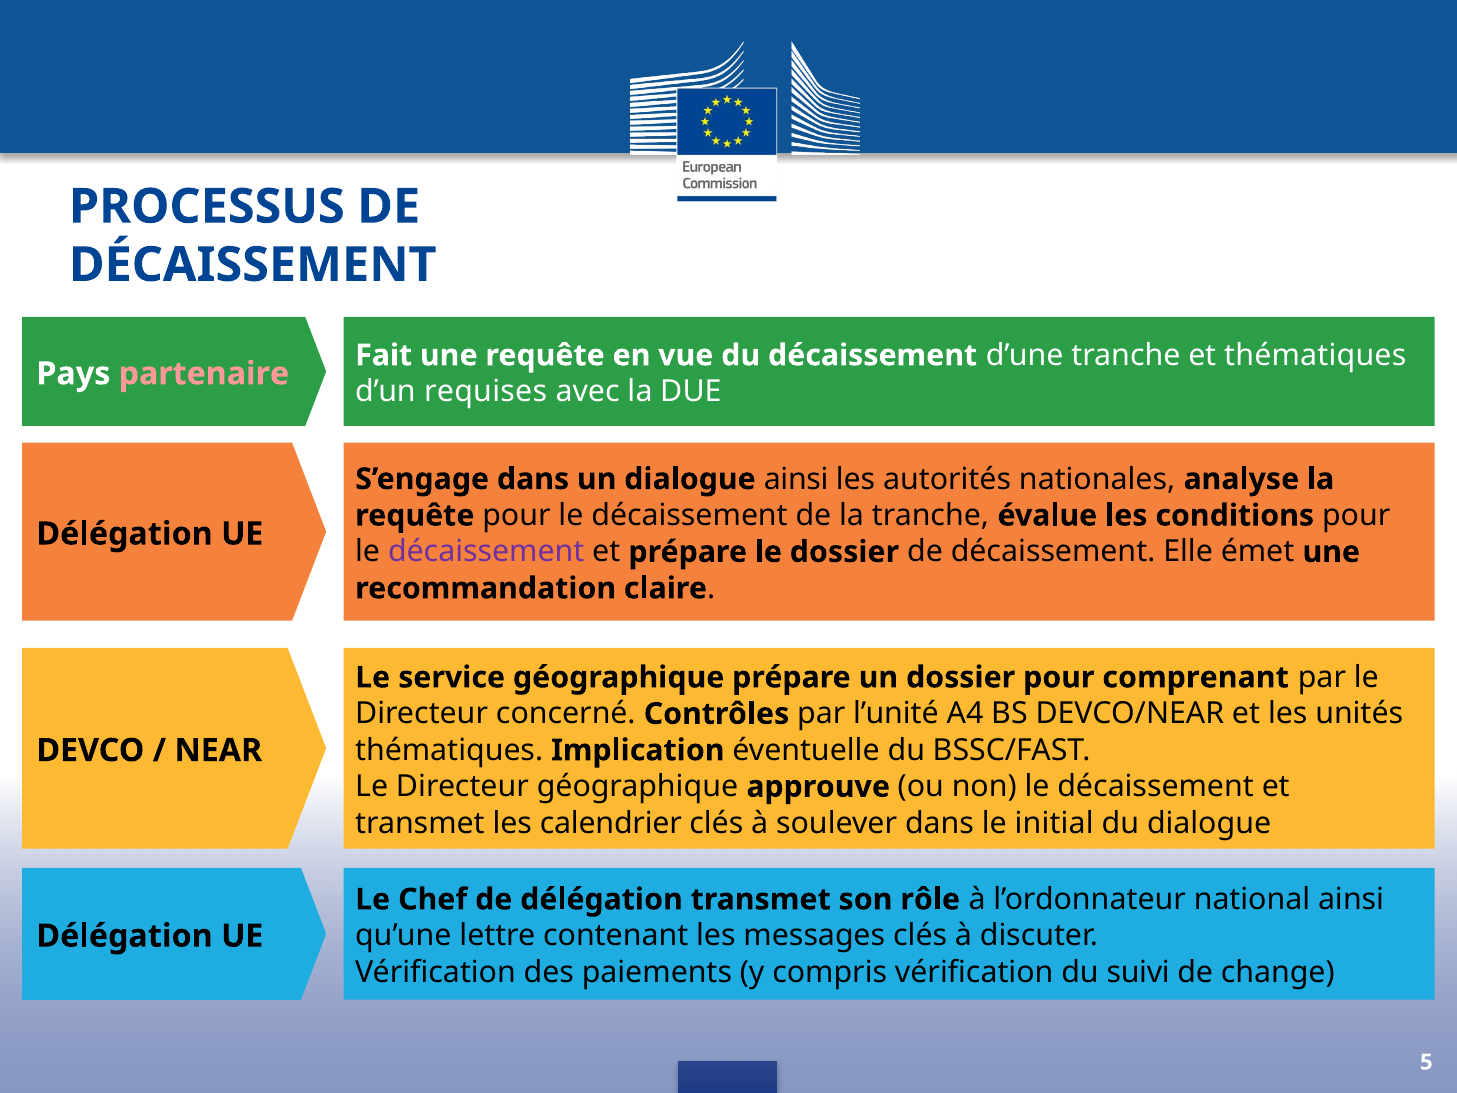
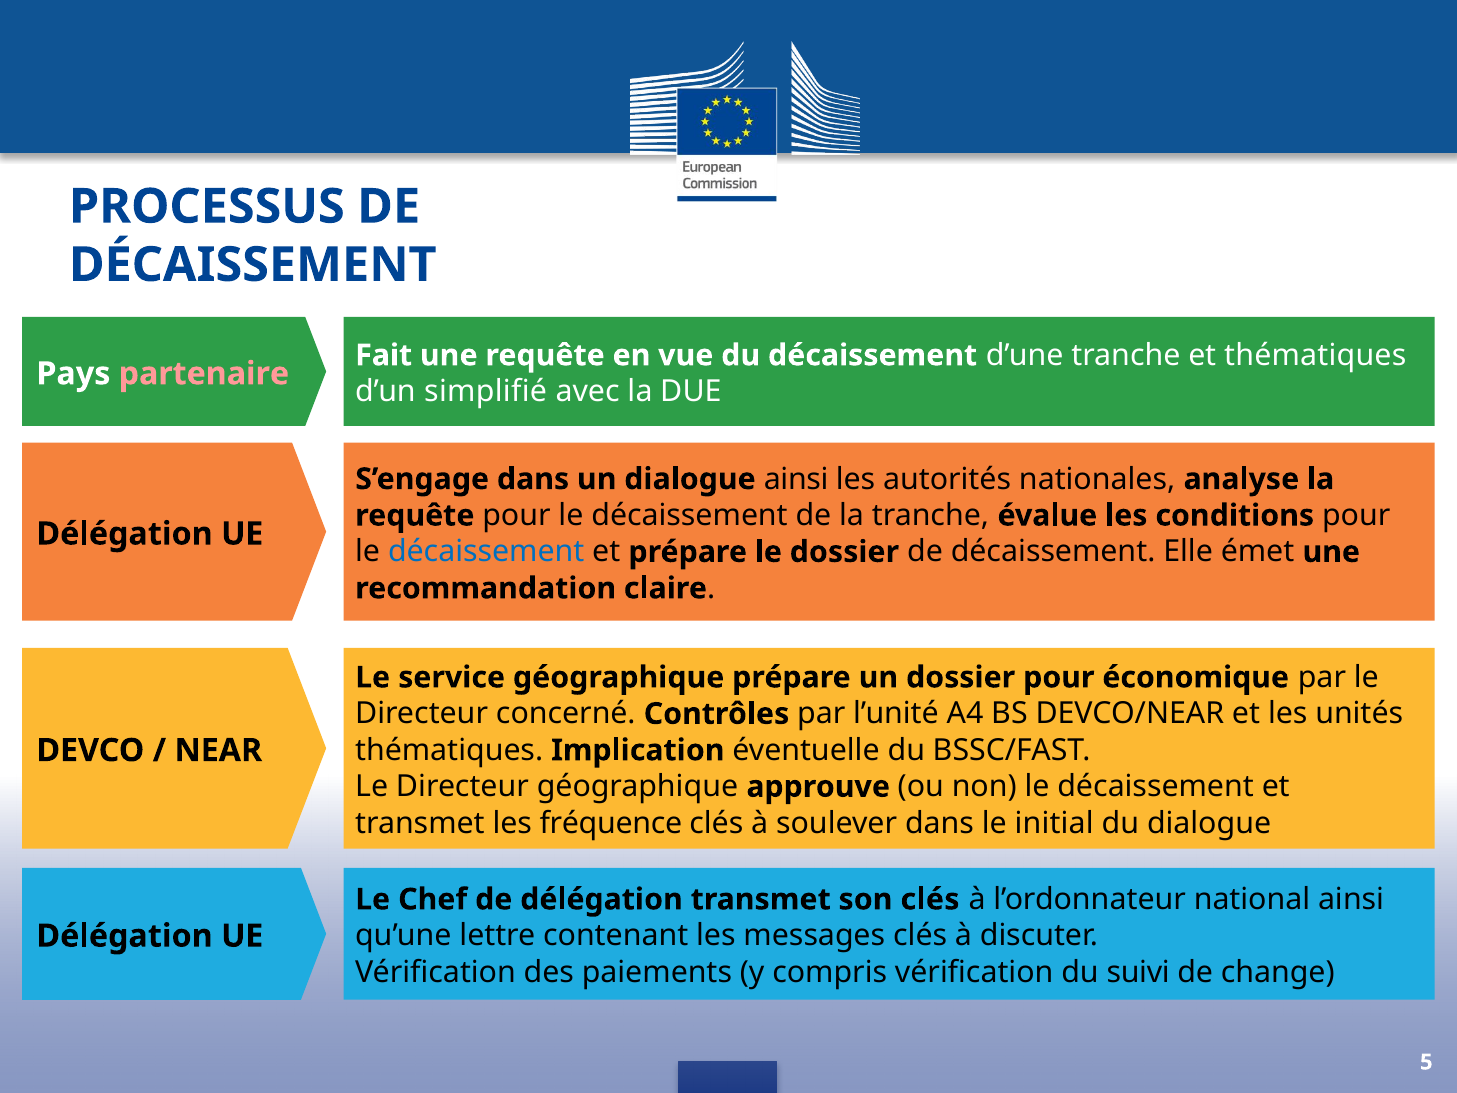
requises: requises -> simplifié (486, 392)
décaissement colour: purple -> blue (486, 552)
comprenant: comprenant -> économique (1196, 677)
calendrier: calendrier -> fréquence (611, 823)
son rôle: rôle -> clés (930, 899)
